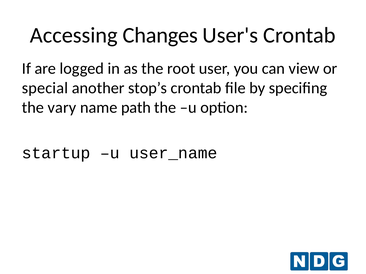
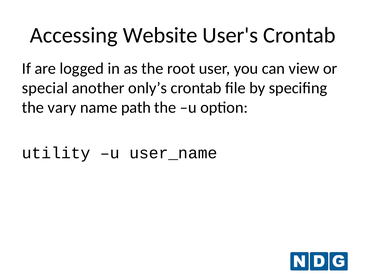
Changes: Changes -> Website (160, 35)
stop’s: stop’s -> only’s (148, 88)
startup: startup -> utility (56, 153)
